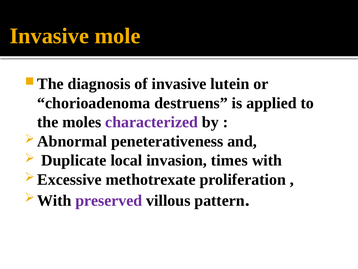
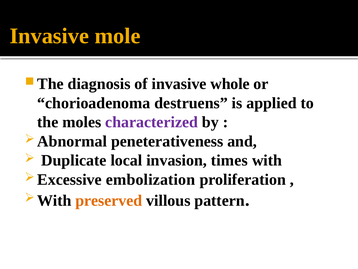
lutein: lutein -> whole (230, 84)
methotrexate: methotrexate -> embolization (151, 179)
preserved colour: purple -> orange (109, 200)
